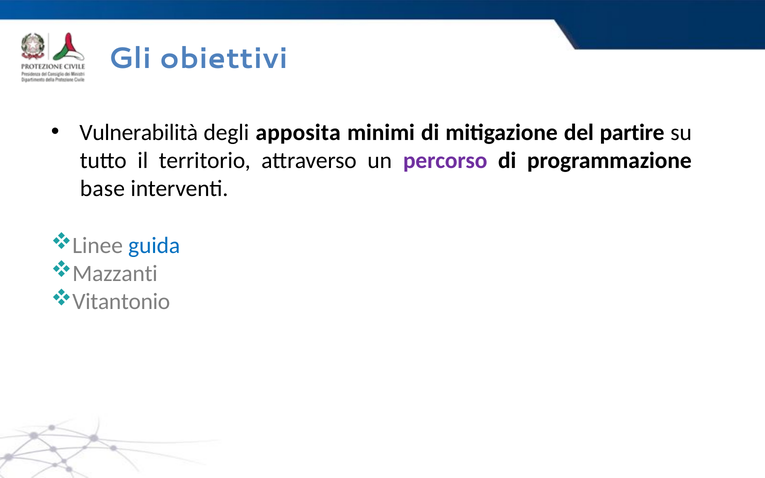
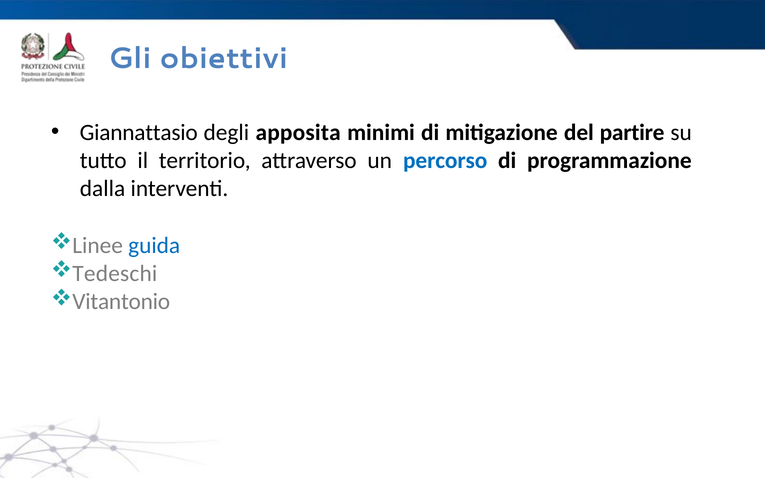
Vulnerabilità: Vulnerabilità -> Giannattasio (139, 133)
percorso colour: purple -> blue (445, 161)
base: base -> dalla (103, 189)
Mazzanti: Mazzanti -> Tedeschi (115, 274)
